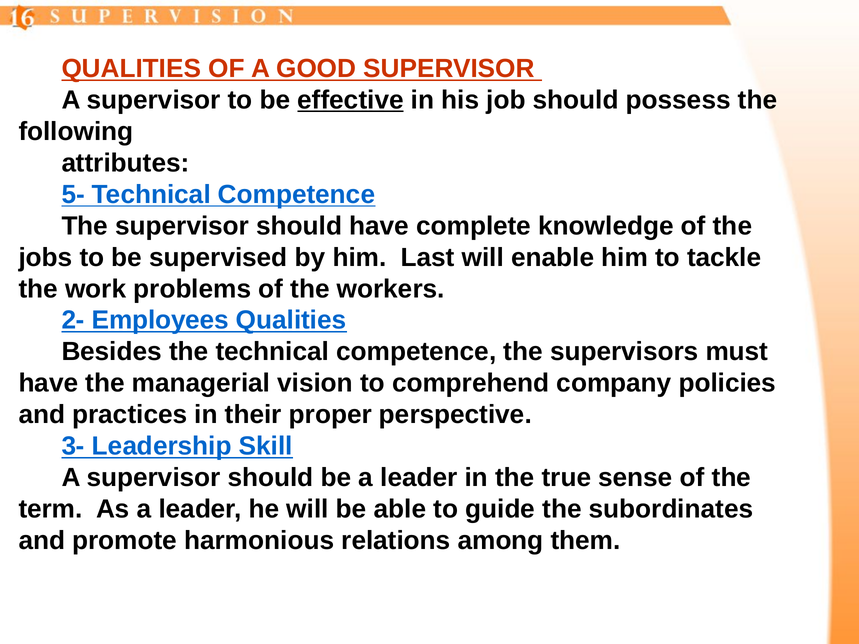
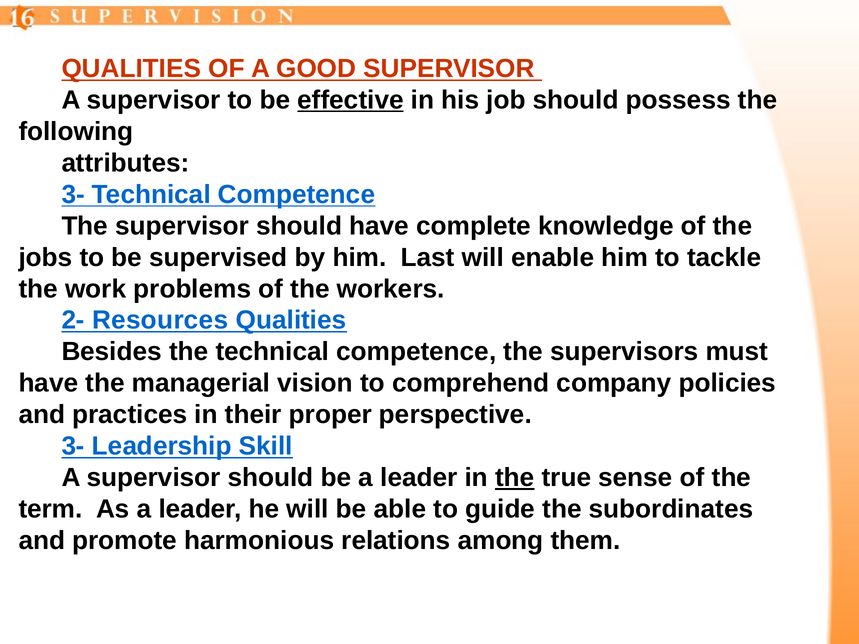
5-: 5- -> 3- (73, 195)
Employees: Employees -> Resources (160, 320)
the underline: none -> present (515, 478)
